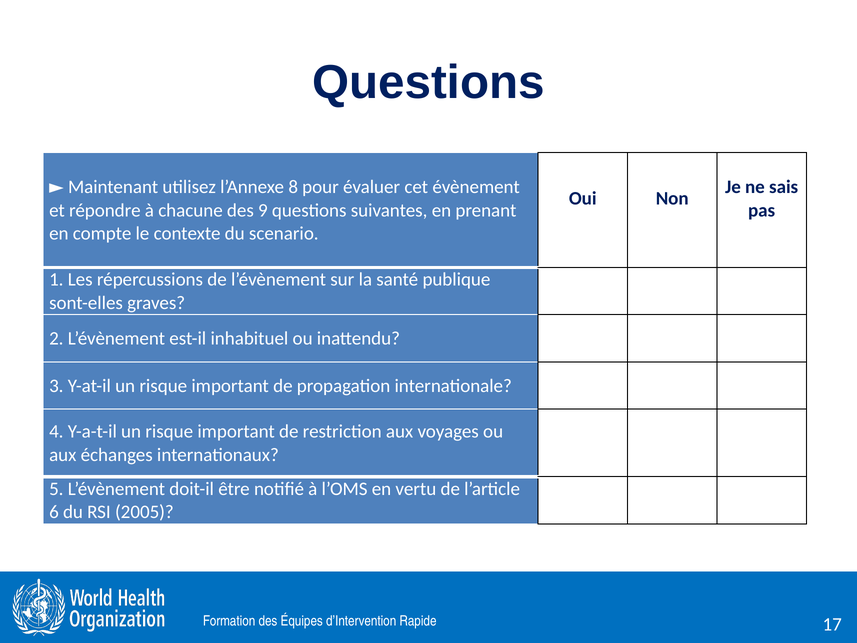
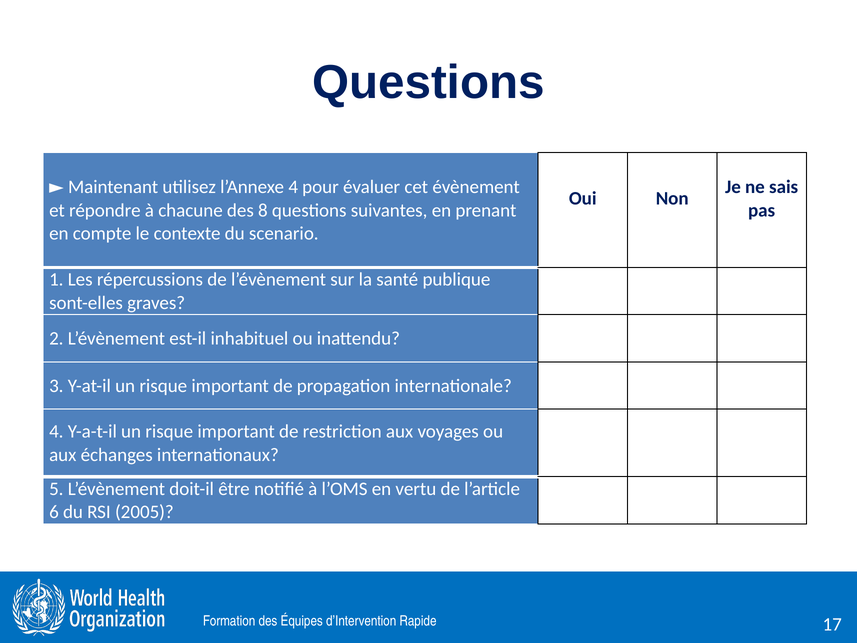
l’Annexe 8: 8 -> 4 (293, 187)
9: 9 -> 8 (263, 210)
